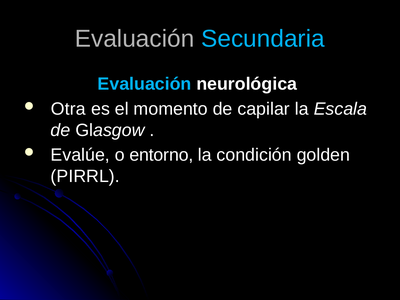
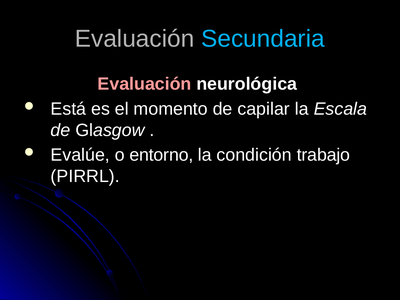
Evaluación colour: light blue -> pink (145, 84)
Otra: Otra -> Está (68, 109)
golden: golden -> trabajo (323, 155)
